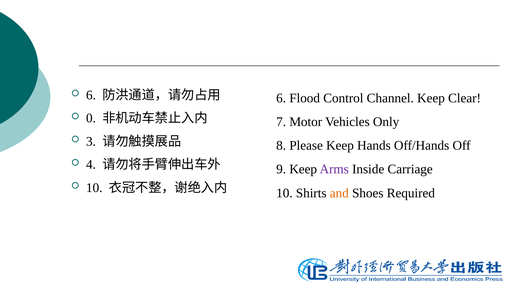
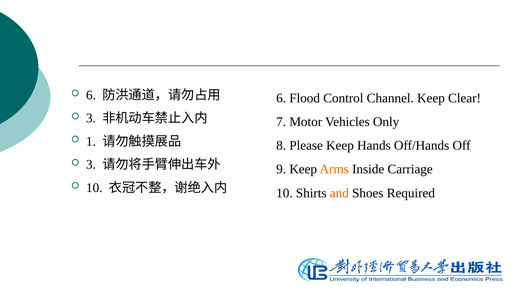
0: 0 -> 3 (91, 118)
3: 3 -> 1 (91, 141)
4: 4 -> 3 (91, 164)
Arms colour: purple -> orange (334, 169)
